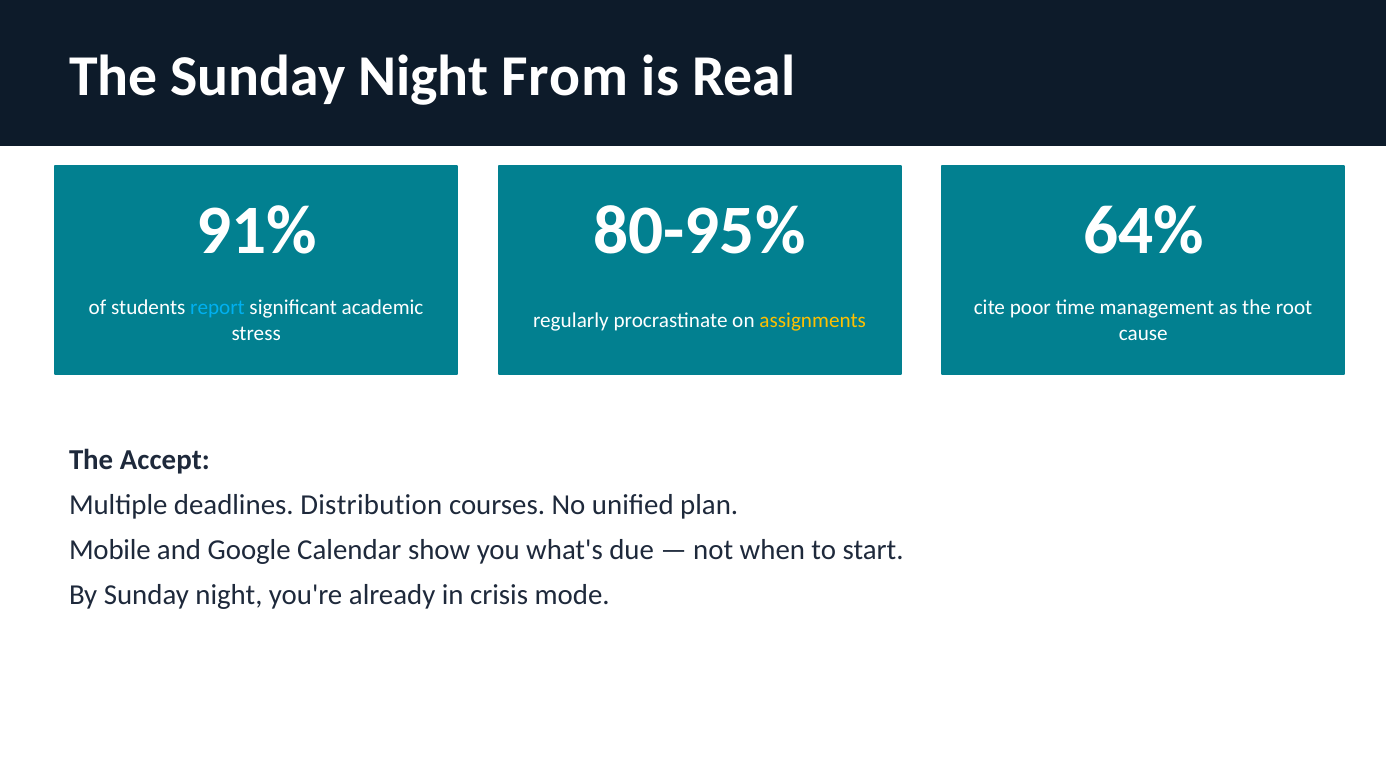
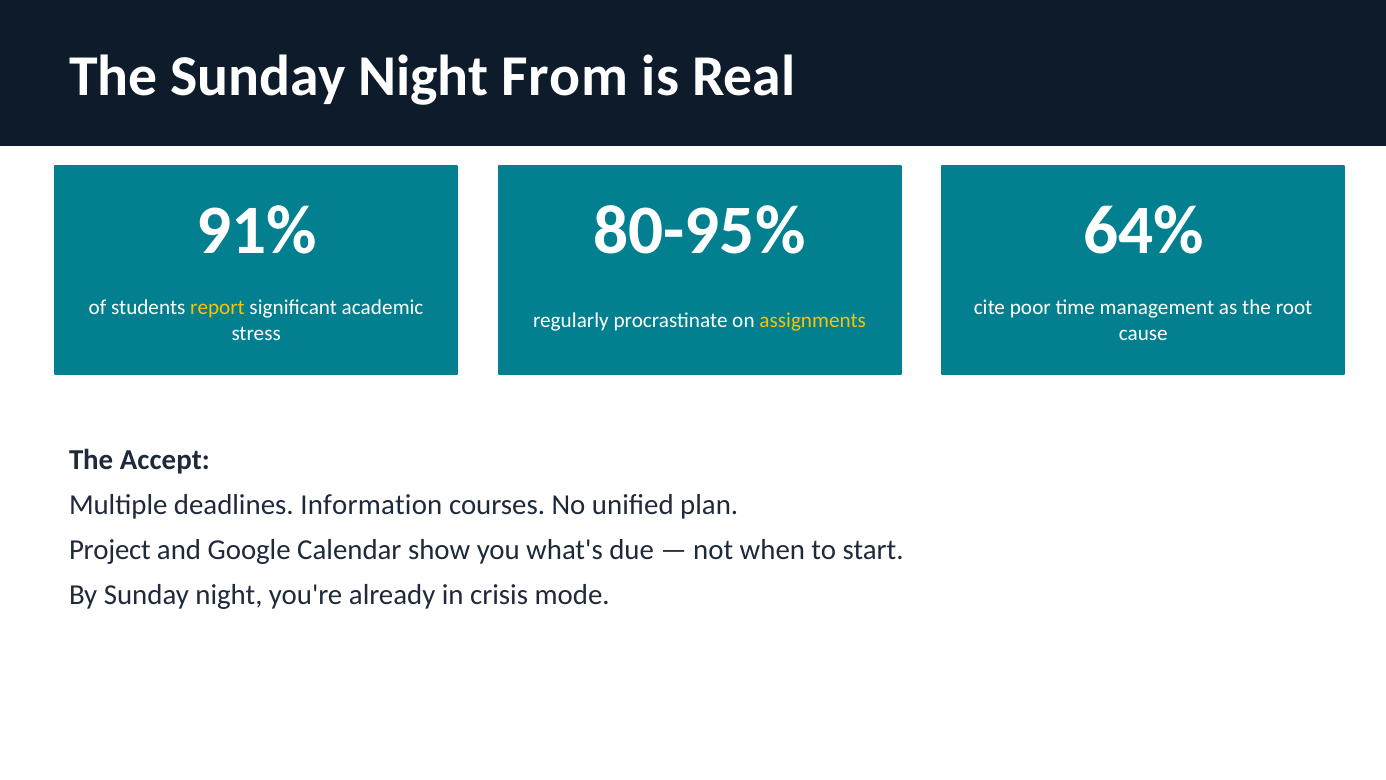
report colour: light blue -> yellow (218, 307)
Distribution: Distribution -> Information (371, 504)
Mobile: Mobile -> Project (110, 549)
